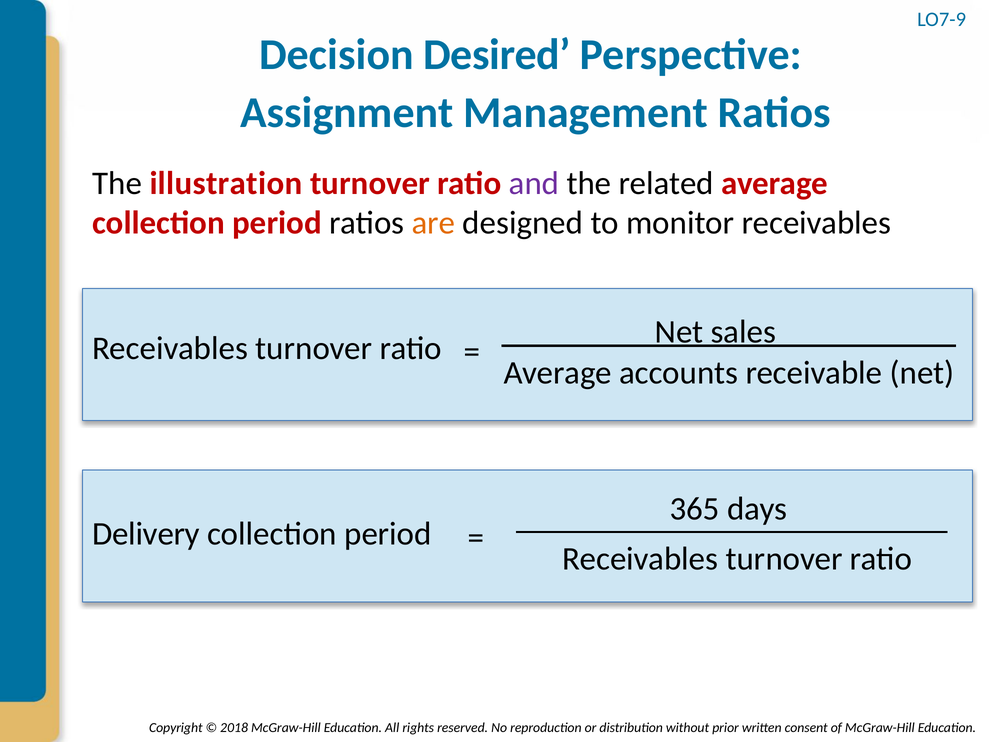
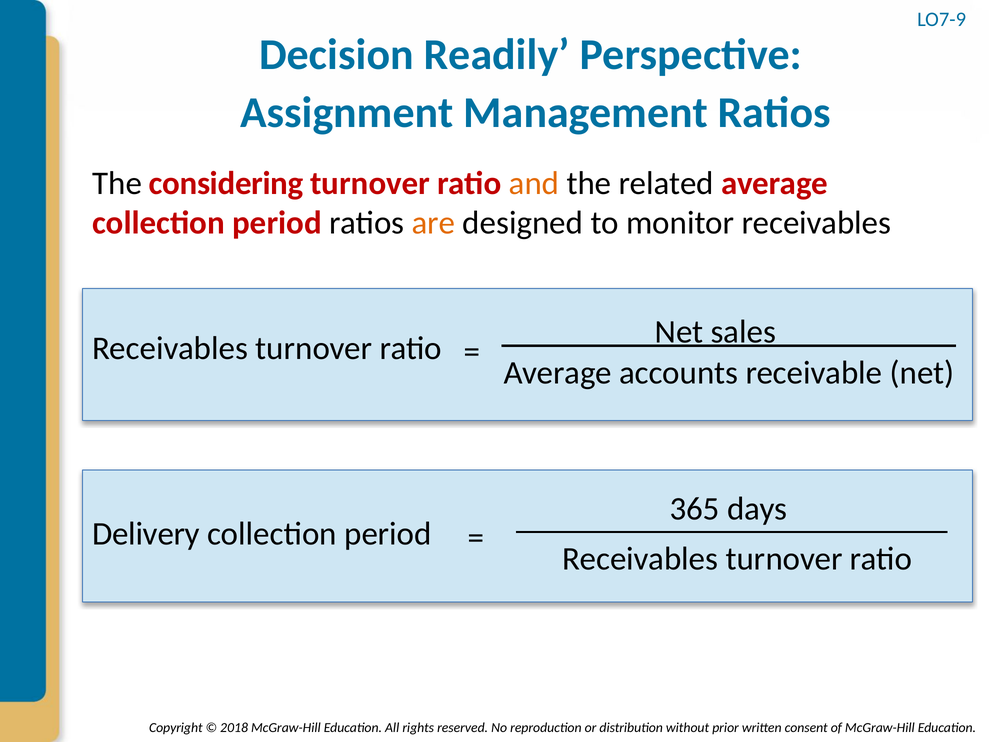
Desired: Desired -> Readily (497, 55)
illustration: illustration -> considering (226, 183)
and colour: purple -> orange (534, 183)
